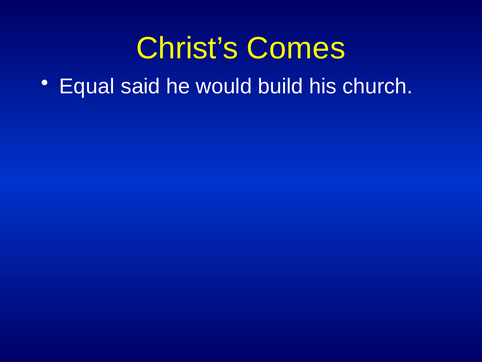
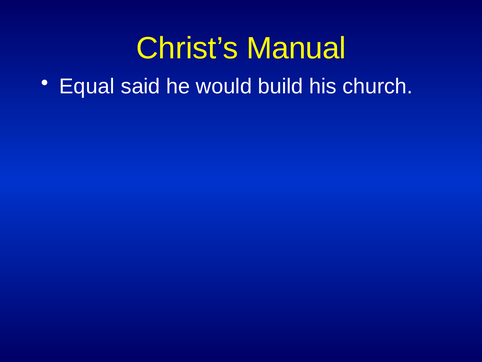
Comes: Comes -> Manual (296, 48)
